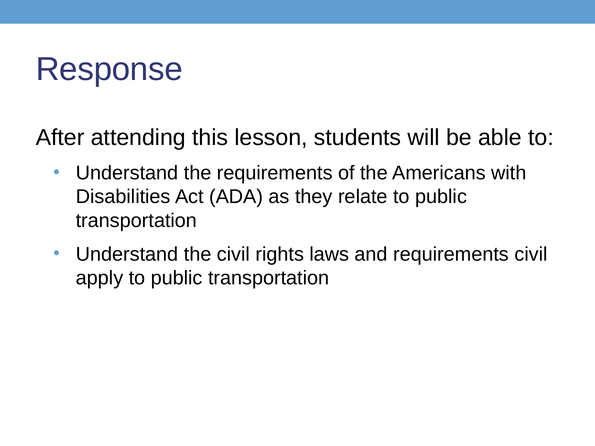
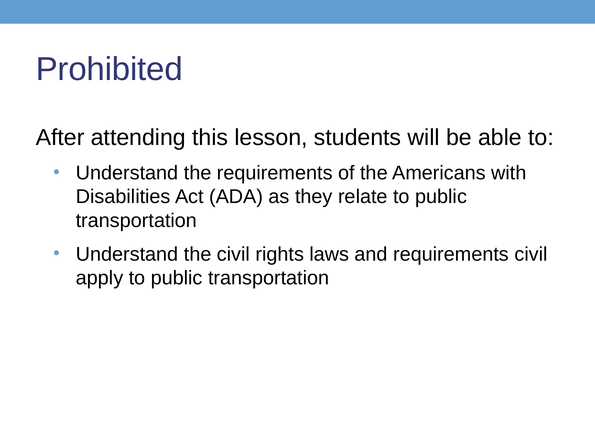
Response: Response -> Prohibited (109, 69)
